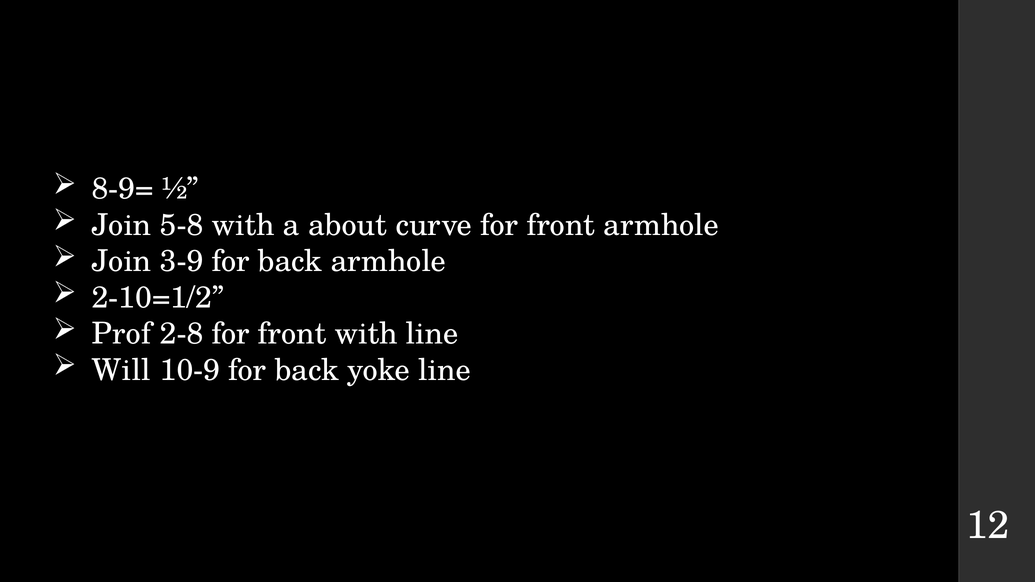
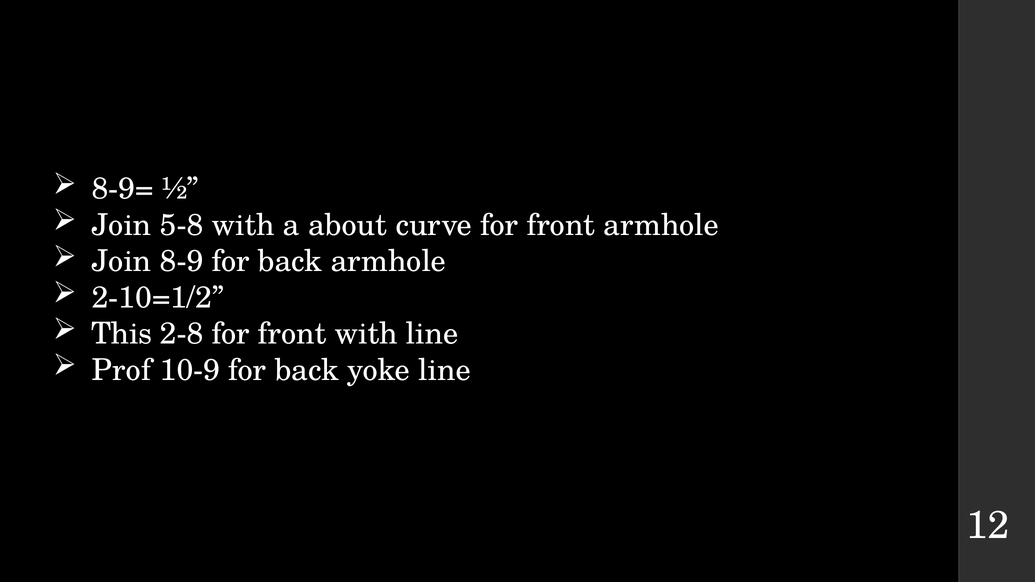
3-9: 3-9 -> 8-9 (182, 262)
Prof: Prof -> This (122, 334)
Will: Will -> Prof (121, 370)
